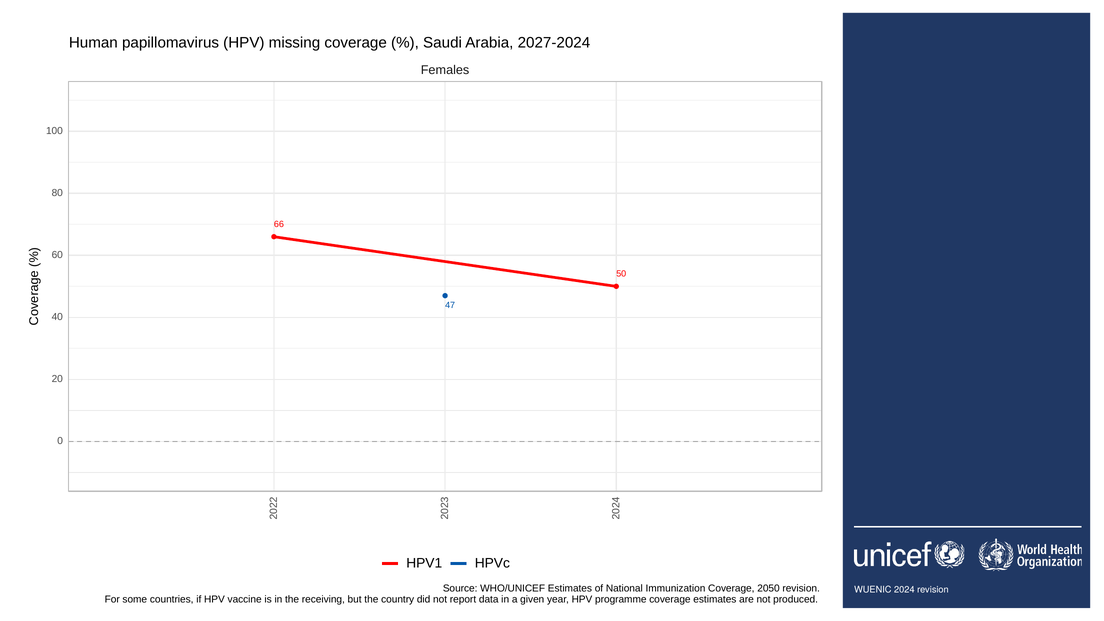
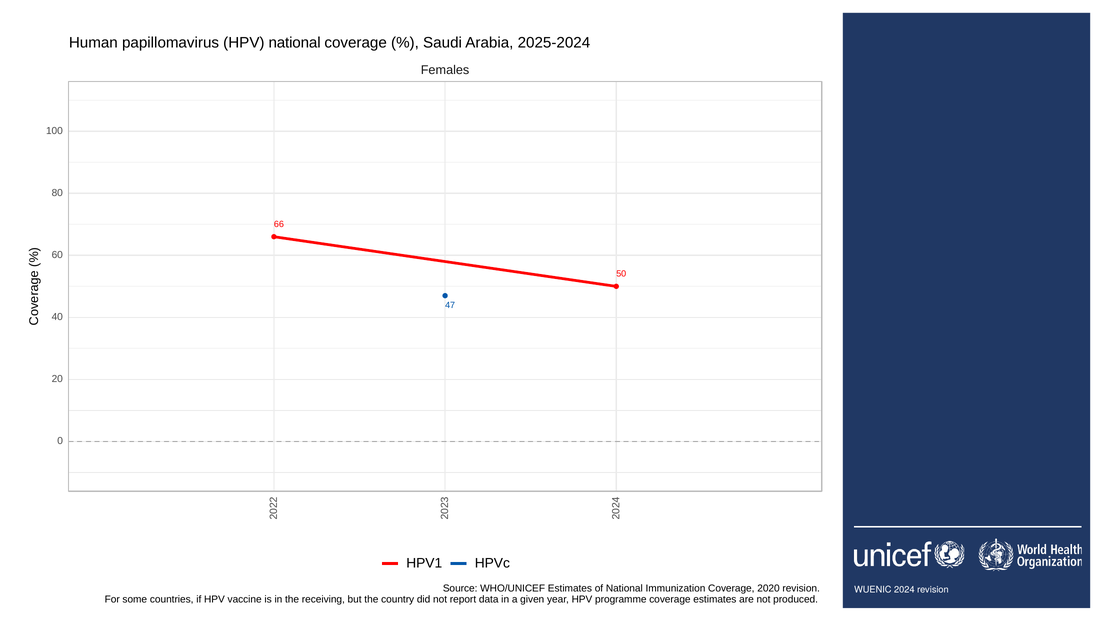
HPV missing: missing -> national (295, 43)
2027-2024: 2027-2024 -> 2025-2024 (554, 43)
2050: 2050 -> 2020 (769, 588)
